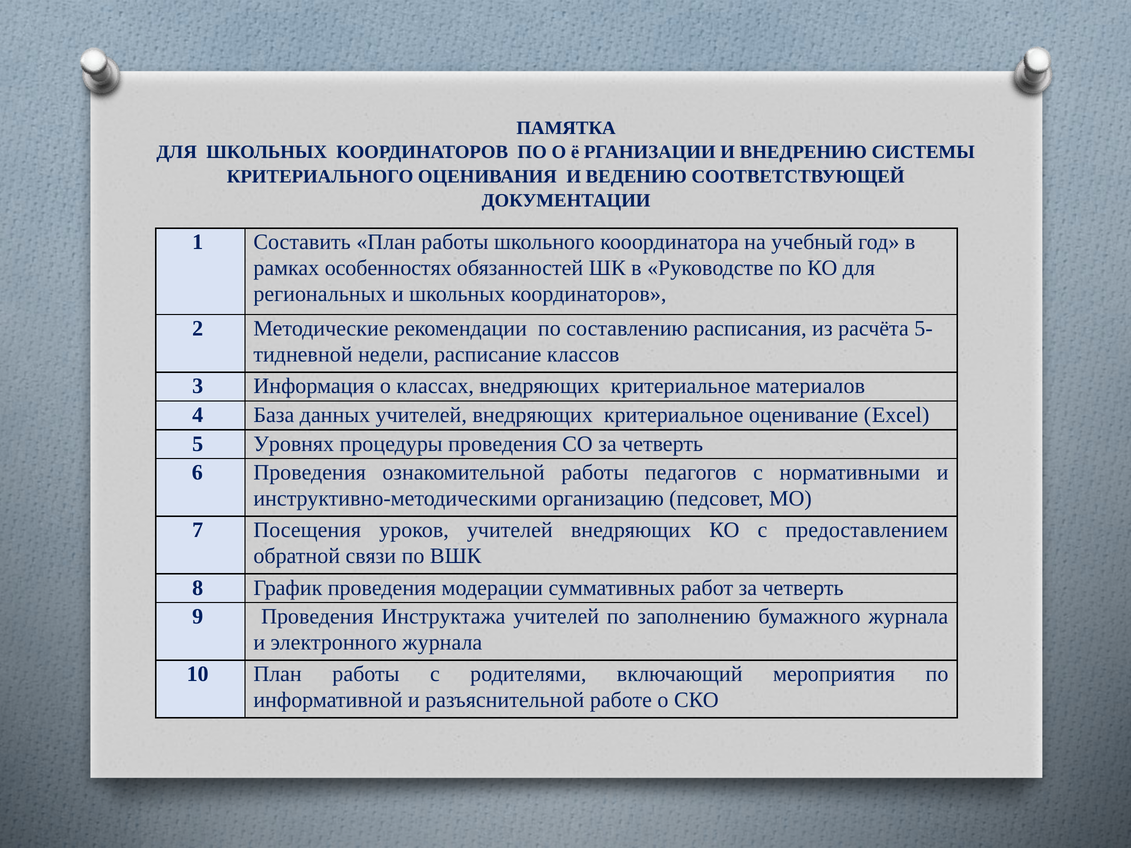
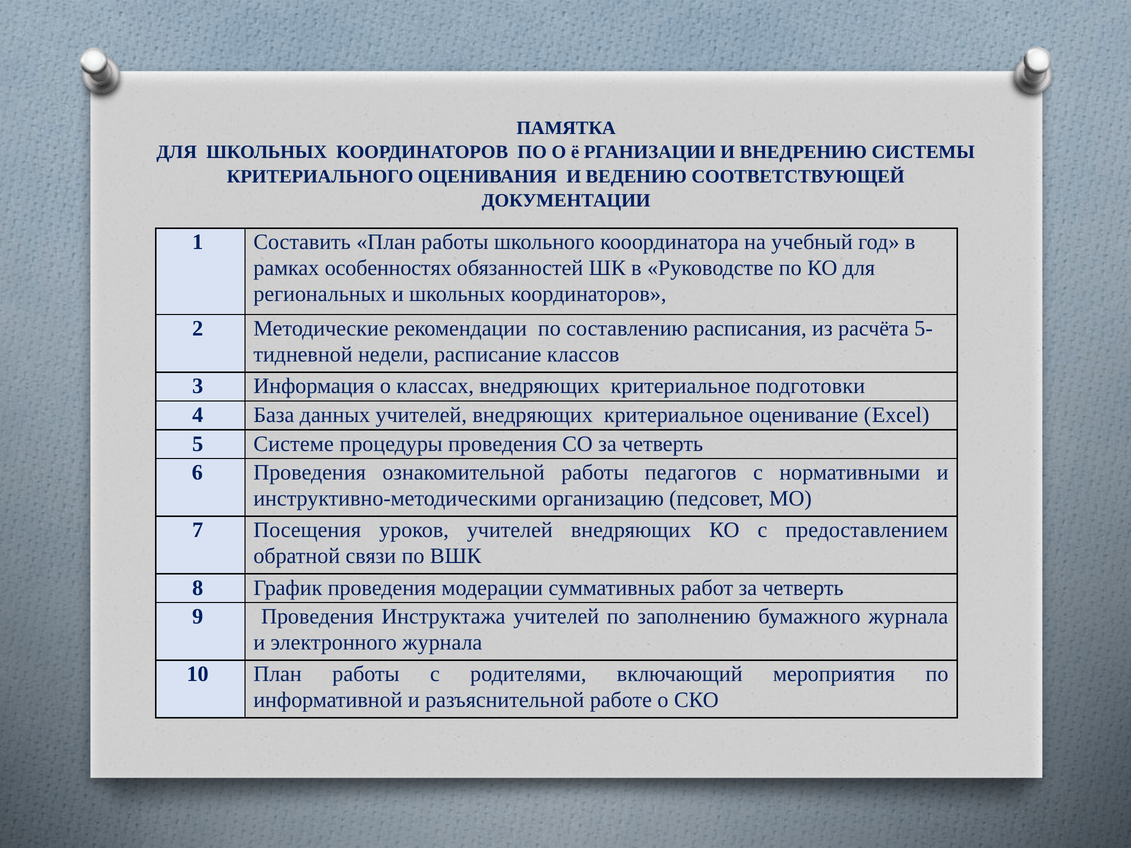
материалов: материалов -> подготовки (810, 386)
Уровнях: Уровнях -> Системе (294, 444)
